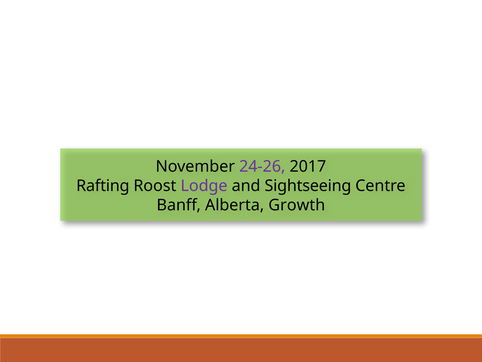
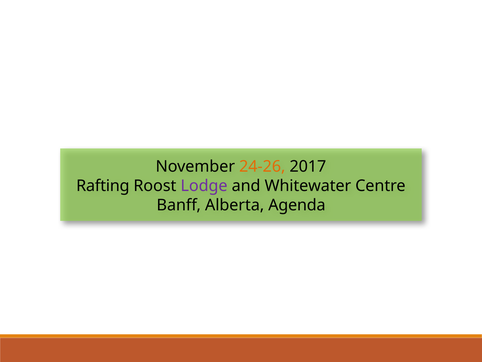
24-26 colour: purple -> orange (262, 166)
Sightseeing: Sightseeing -> Whitewater (308, 186)
Growth: Growth -> Agenda (297, 205)
